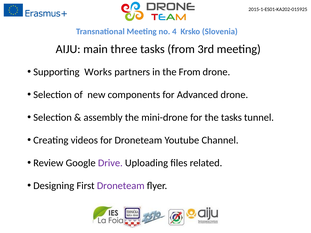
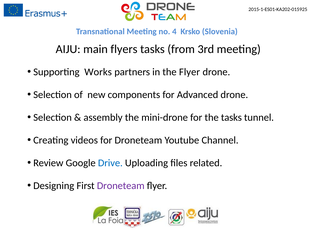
three: three -> flyers (124, 49)
the From: From -> Flyer (190, 72)
Drive colour: purple -> blue (110, 163)
